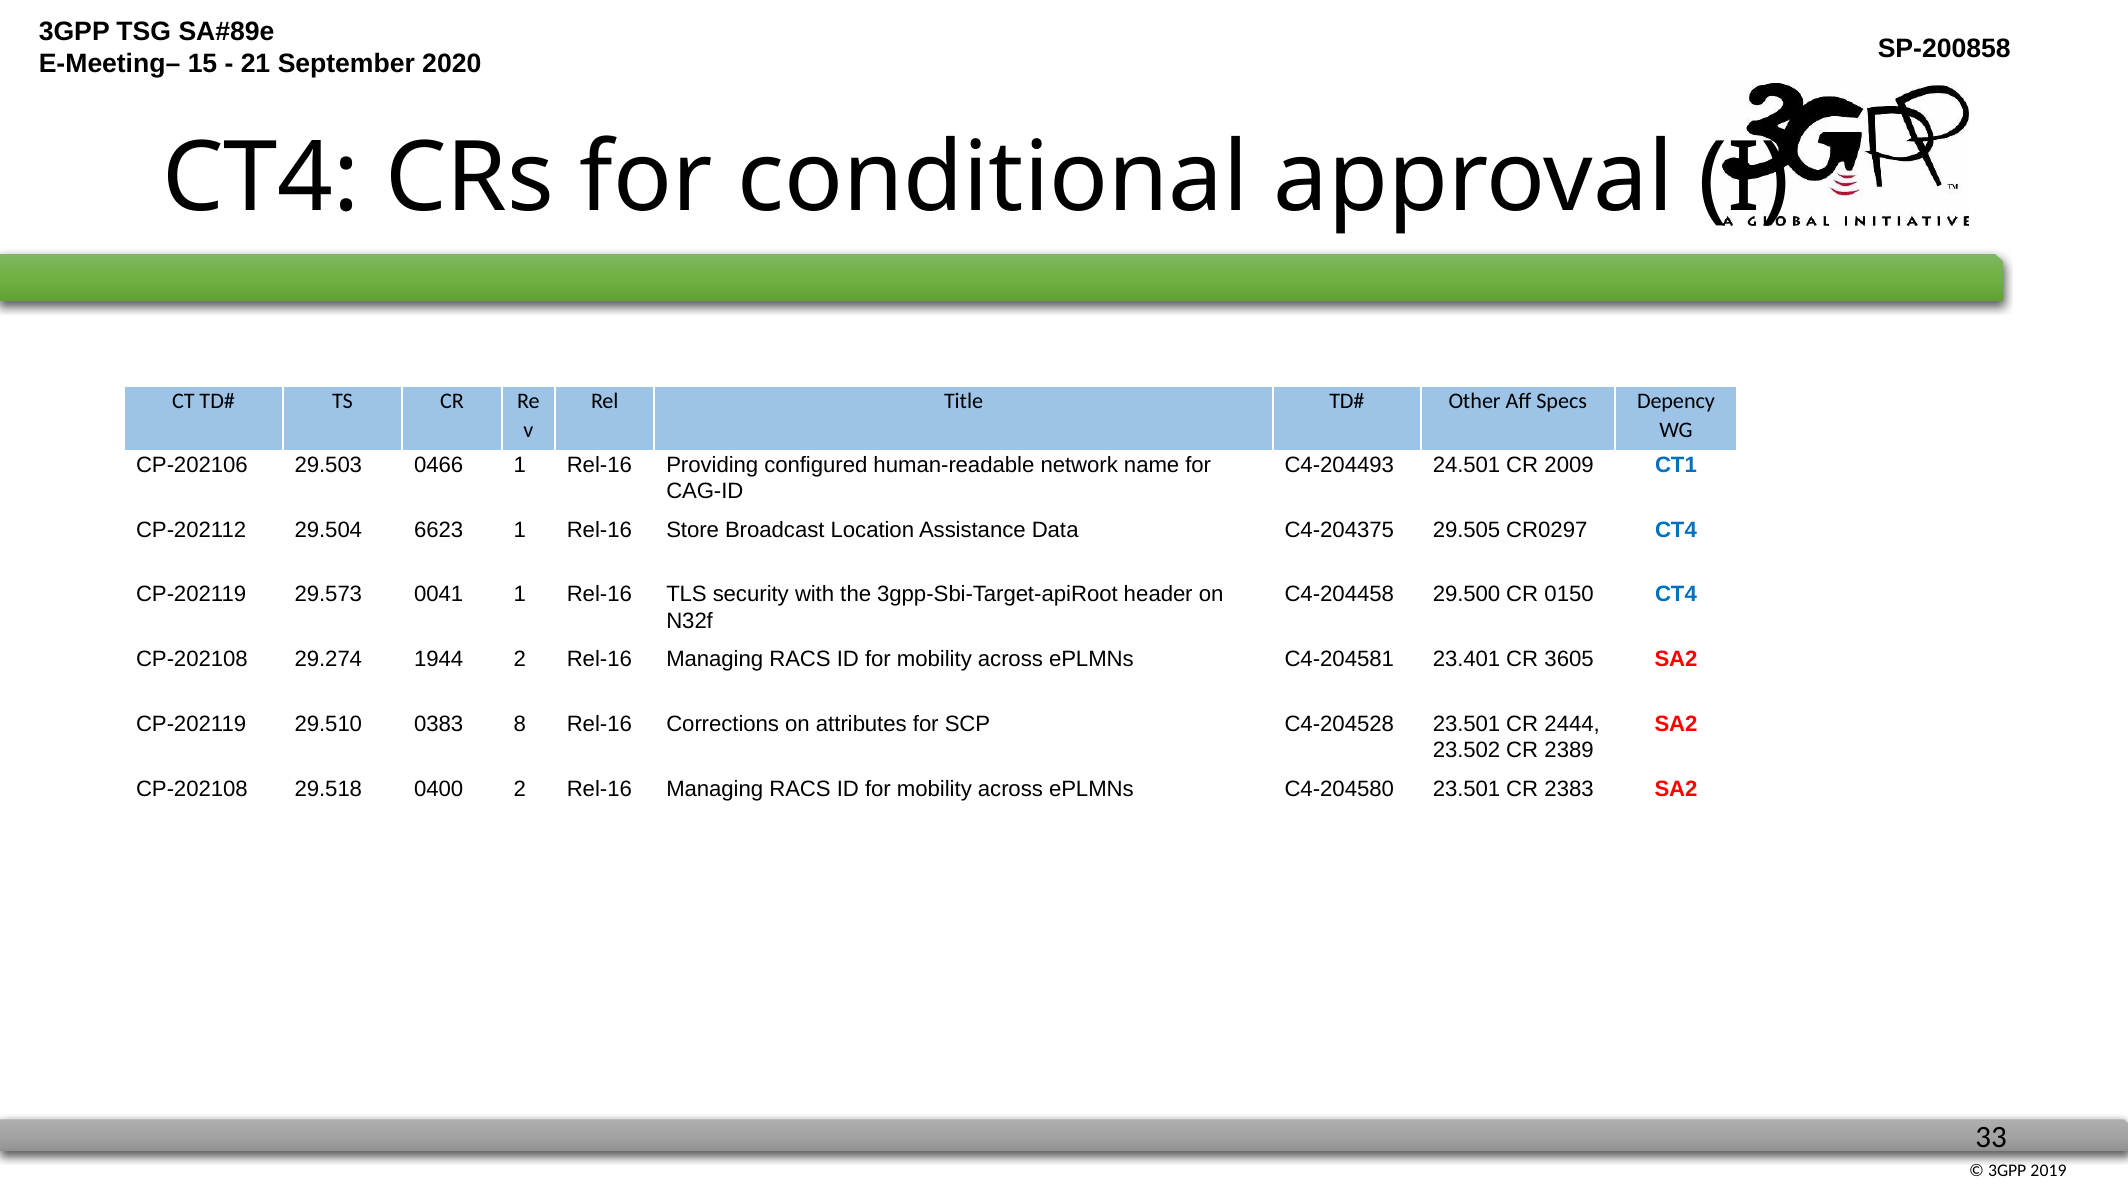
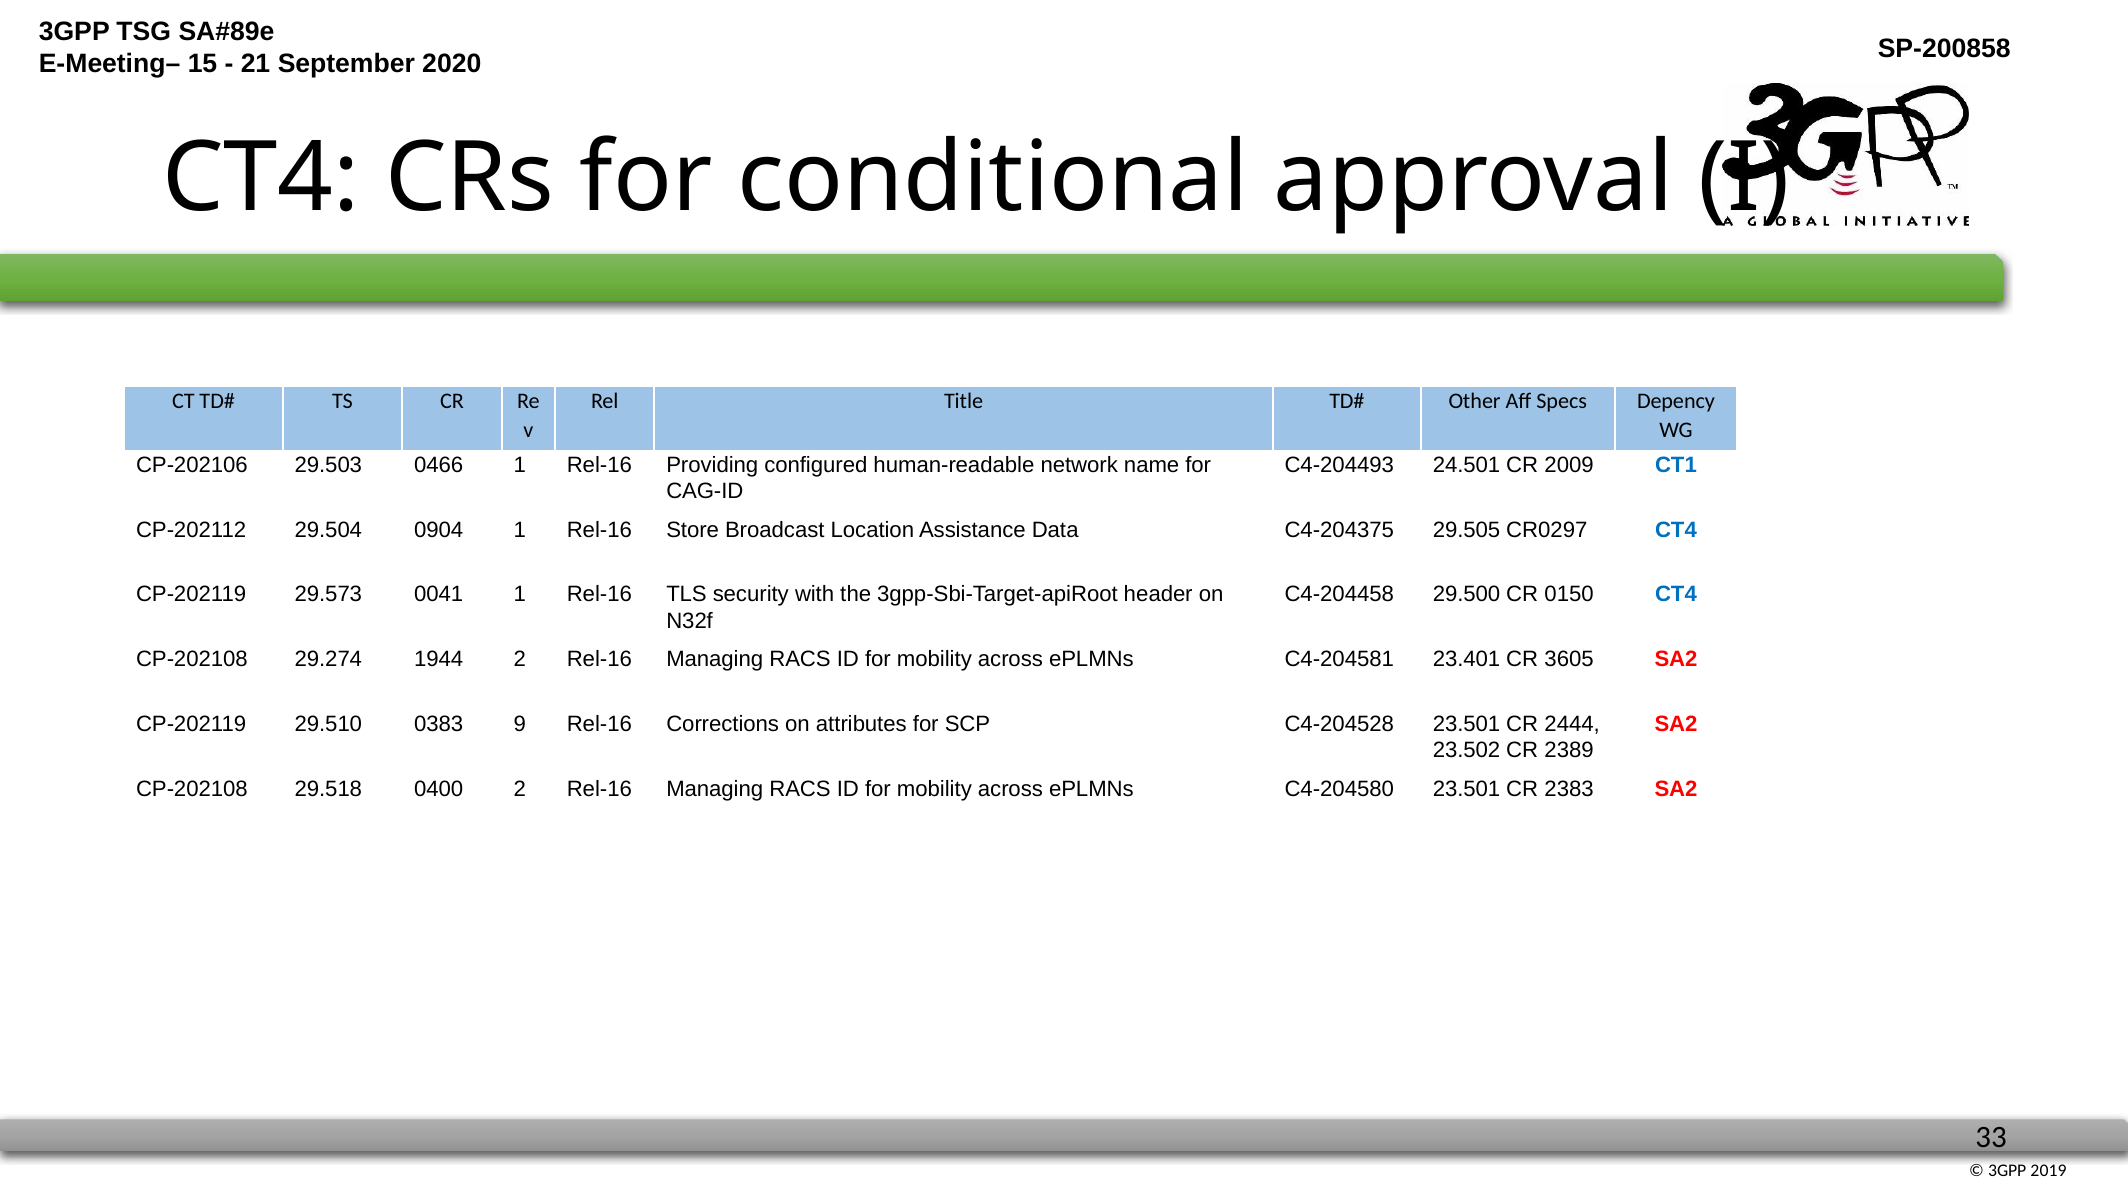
6623: 6623 -> 0904 (439, 530)
8: 8 -> 9 (520, 724)
